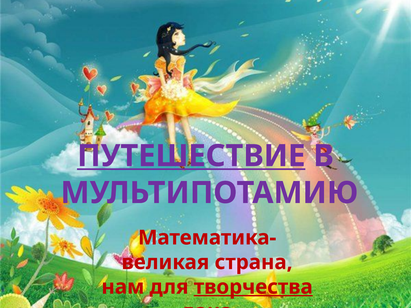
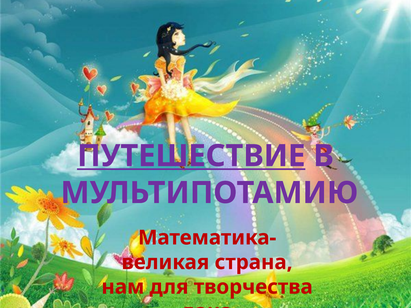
творчества underline: present -> none (253, 287)
